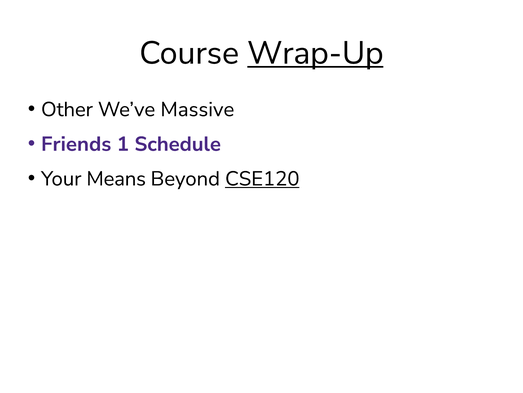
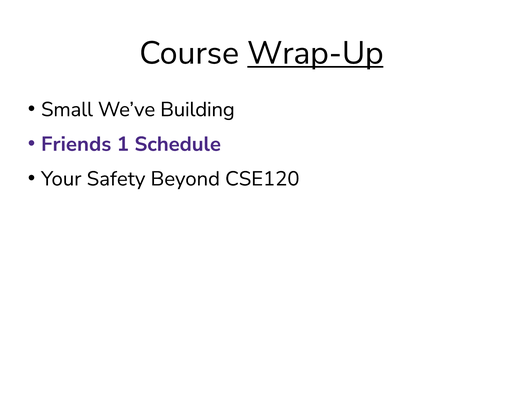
Other: Other -> Small (67, 109)
Massive: Massive -> Building (197, 109)
Means: Means -> Safety (116, 178)
CSE120 underline: present -> none (262, 178)
